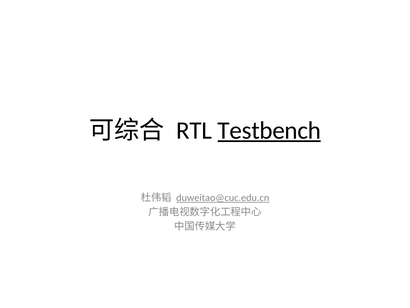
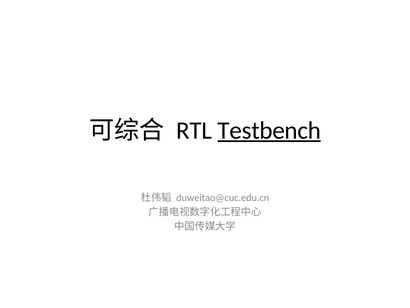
duweitao@cuc.edu.cn underline: present -> none (223, 198)
